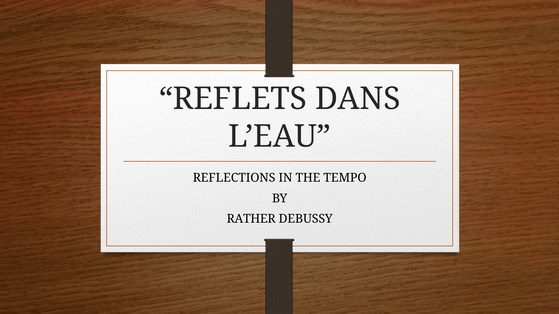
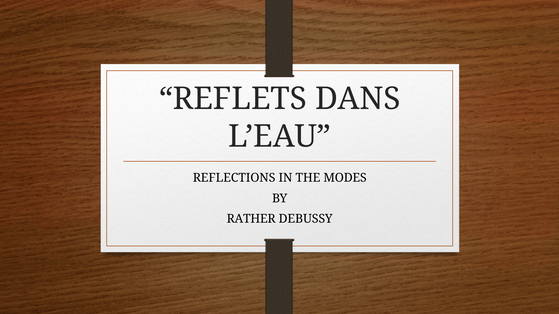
TEMPO: TEMPO -> MODES (345, 178)
